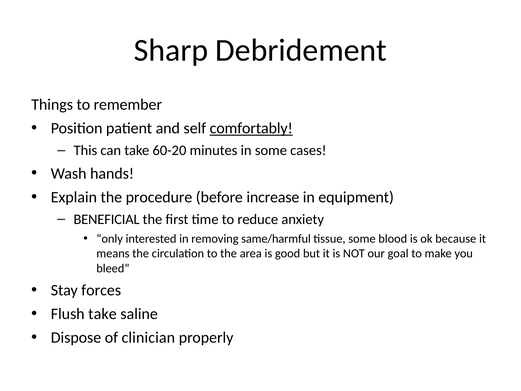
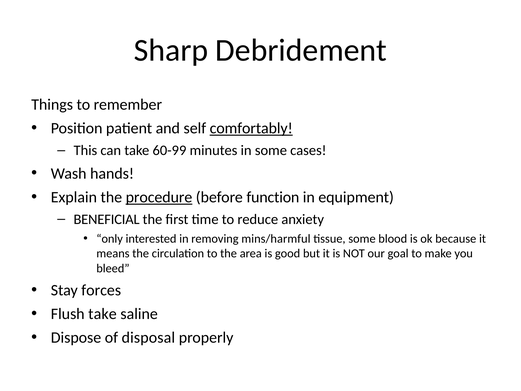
60-20: 60-20 -> 60-99 (169, 150)
procedure underline: none -> present (159, 197)
increase: increase -> function (273, 197)
same/harmful: same/harmful -> mins/harmful (276, 239)
clinician: clinician -> disposal (148, 337)
